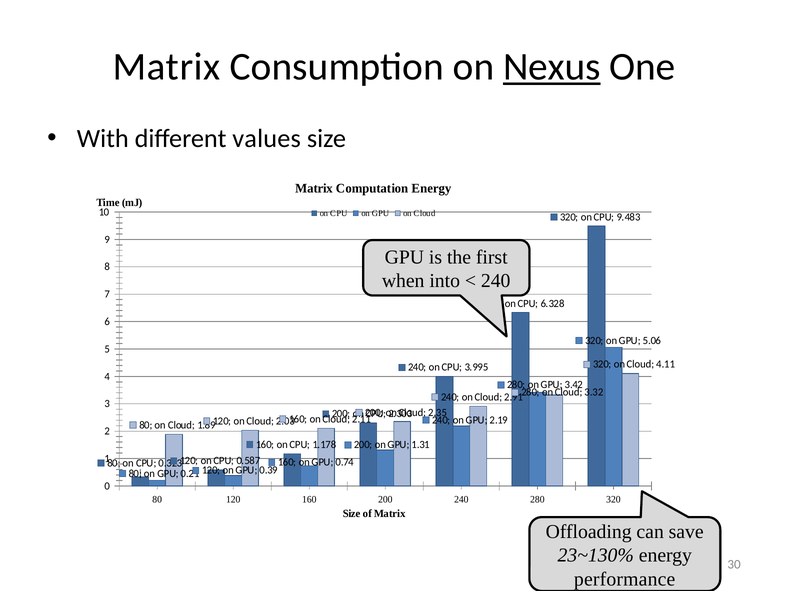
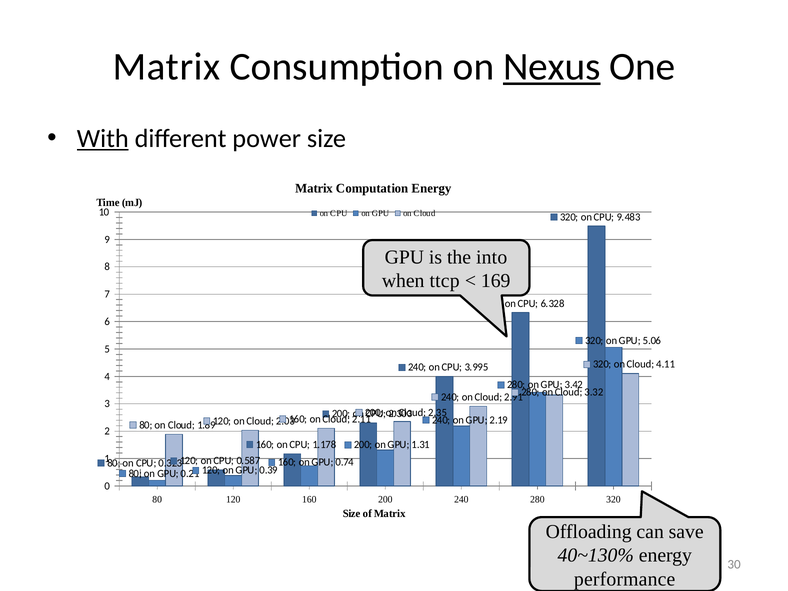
With underline: none -> present (103, 139)
values: values -> power (267, 139)
first: first -> into (492, 257)
into: into -> ttcp (445, 281)
240: 240 -> 169 (496, 281)
23~130%: 23~130% -> 40~130% (596, 555)
